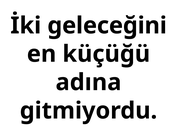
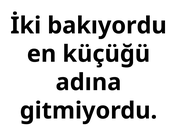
geleceğini: geleceğini -> bakıyordu (107, 26)
